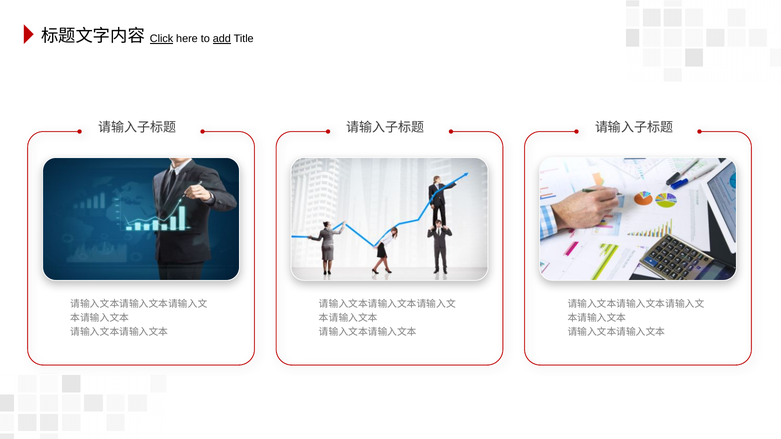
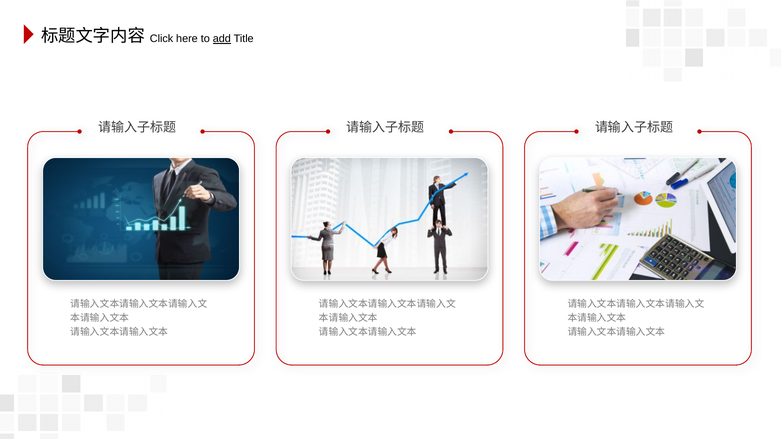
Click underline: present -> none (162, 39)
